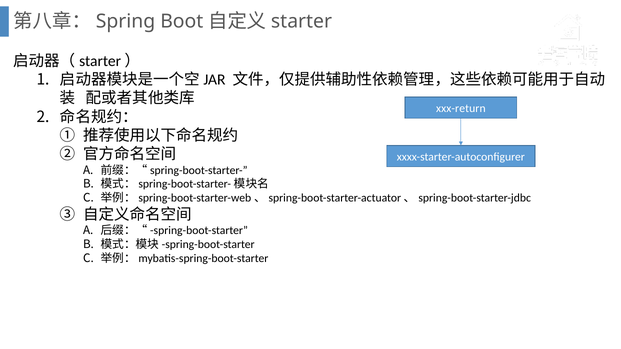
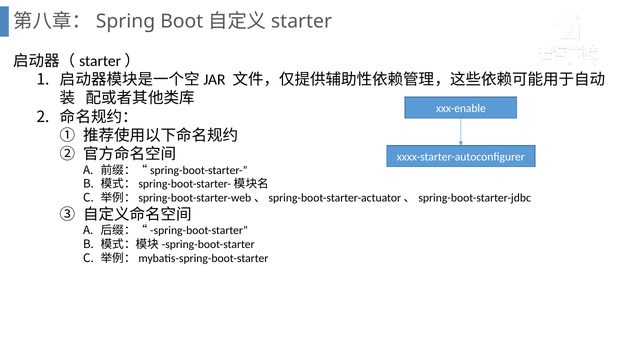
xxx-return: xxx-return -> xxx-enable (461, 109)
